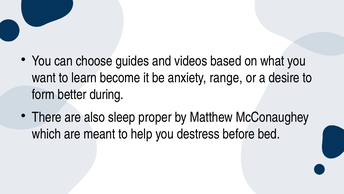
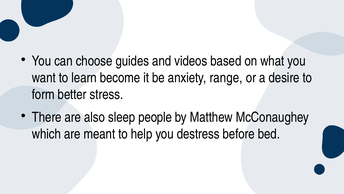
during: during -> stress (106, 94)
proper: proper -> people (155, 117)
